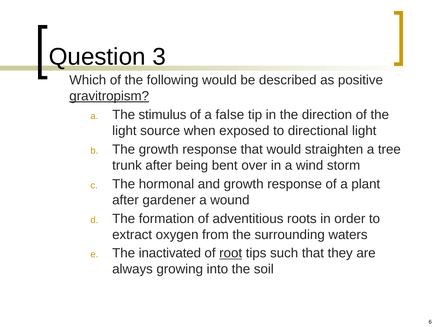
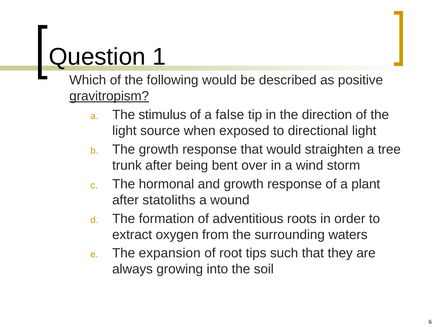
3: 3 -> 1 (159, 57)
gardener: gardener -> statoliths (169, 200)
inactivated: inactivated -> expansion (170, 253)
root underline: present -> none (231, 253)
